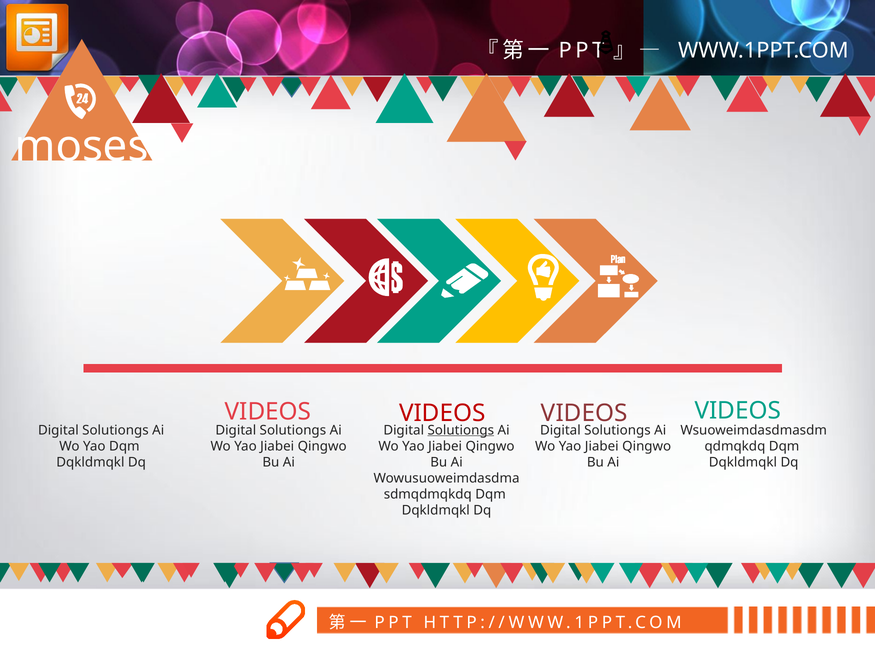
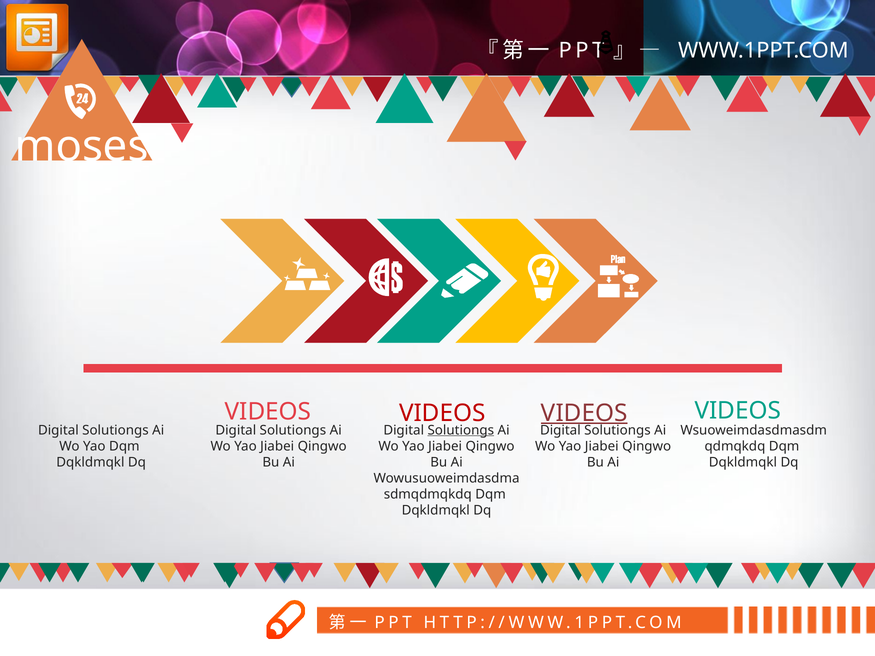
VIDEOS underline: none -> present (584, 413)
